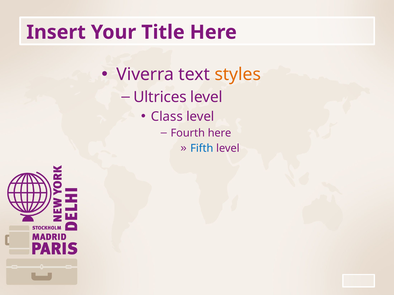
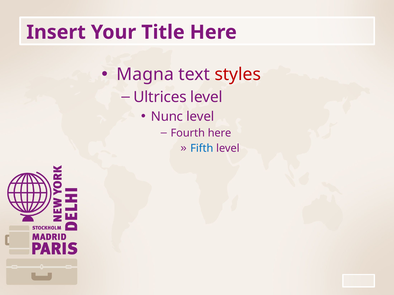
Viverra: Viverra -> Magna (145, 75)
styles colour: orange -> red (238, 75)
Class: Class -> Nunc (167, 117)
